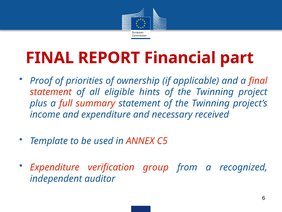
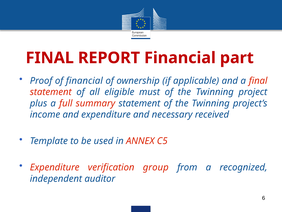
of priorities: priorities -> financial (84, 81)
hints: hints -> must (150, 92)
